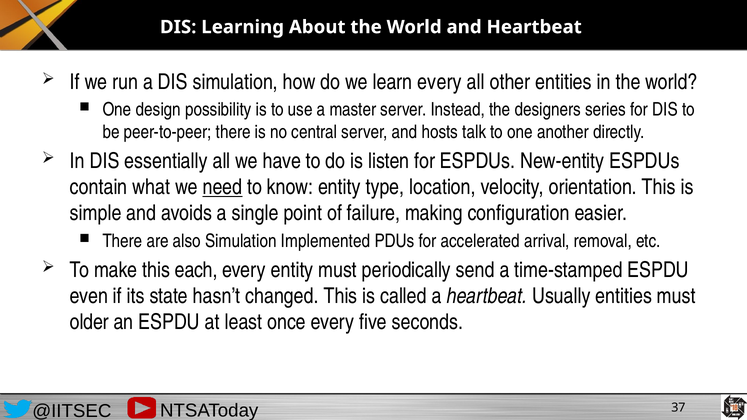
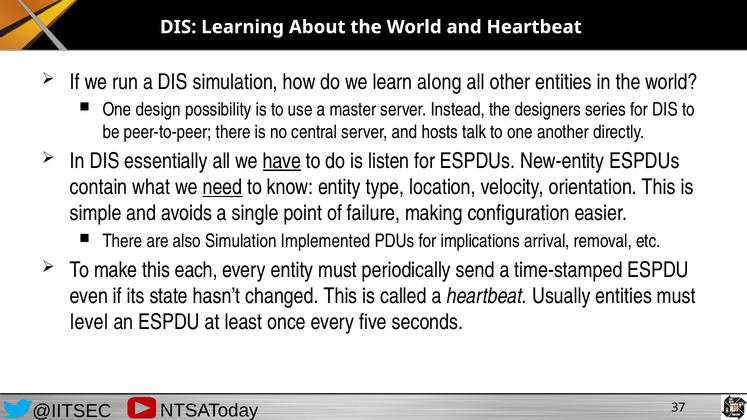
learn every: every -> along (440, 82)
have underline: none -> present (282, 161)
accelerated: accelerated -> implications (480, 241)
older: older -> level (89, 322)
